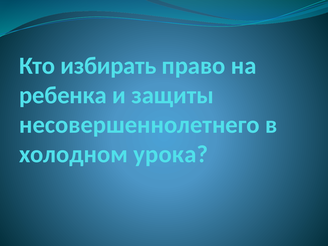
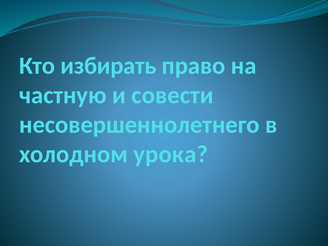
ребенка: ребенка -> частную (63, 95)
защиты: защиты -> совести (172, 95)
